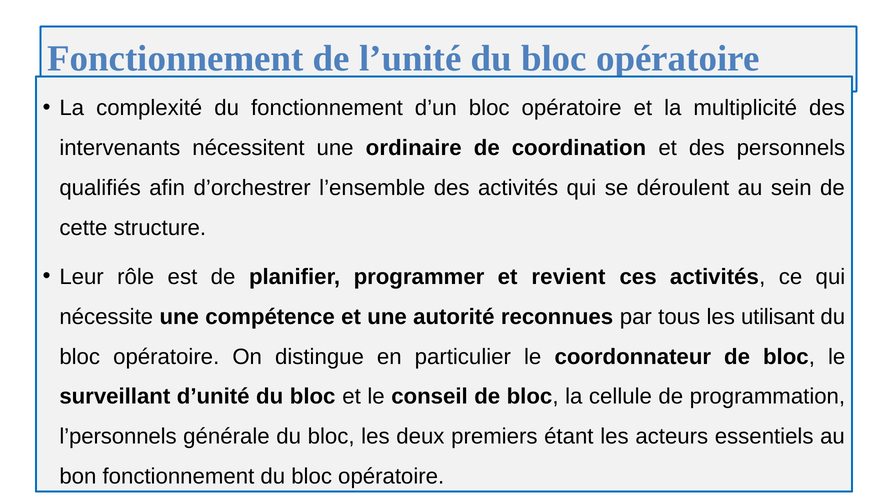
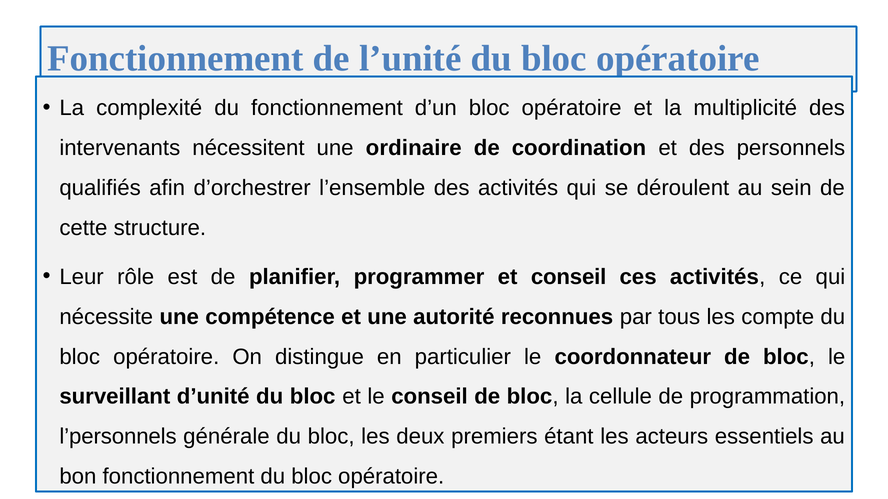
et revient: revient -> conseil (569, 277)
utilisant: utilisant -> compte (778, 317)
